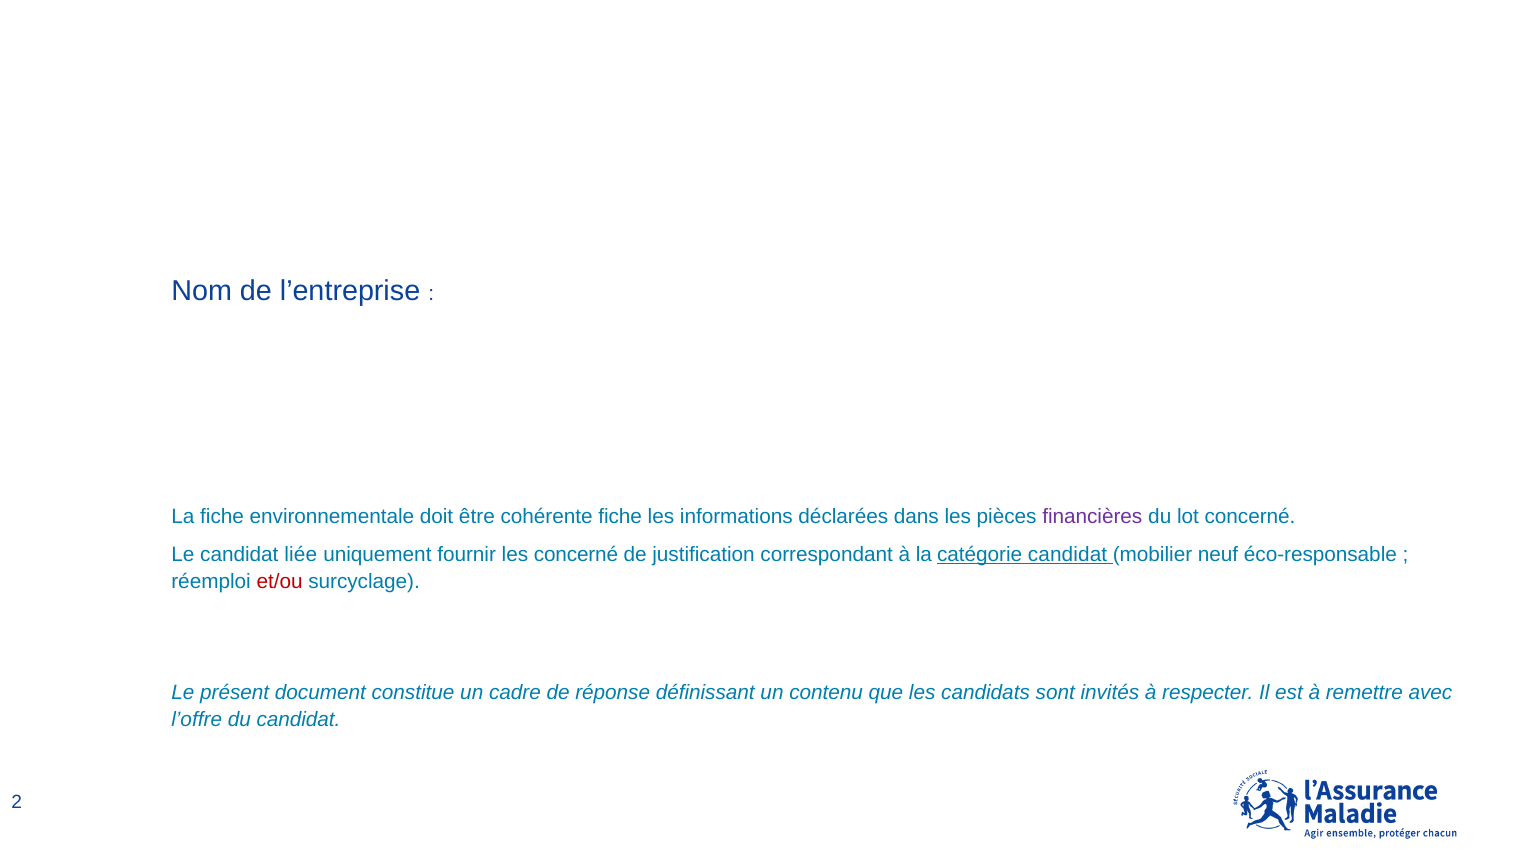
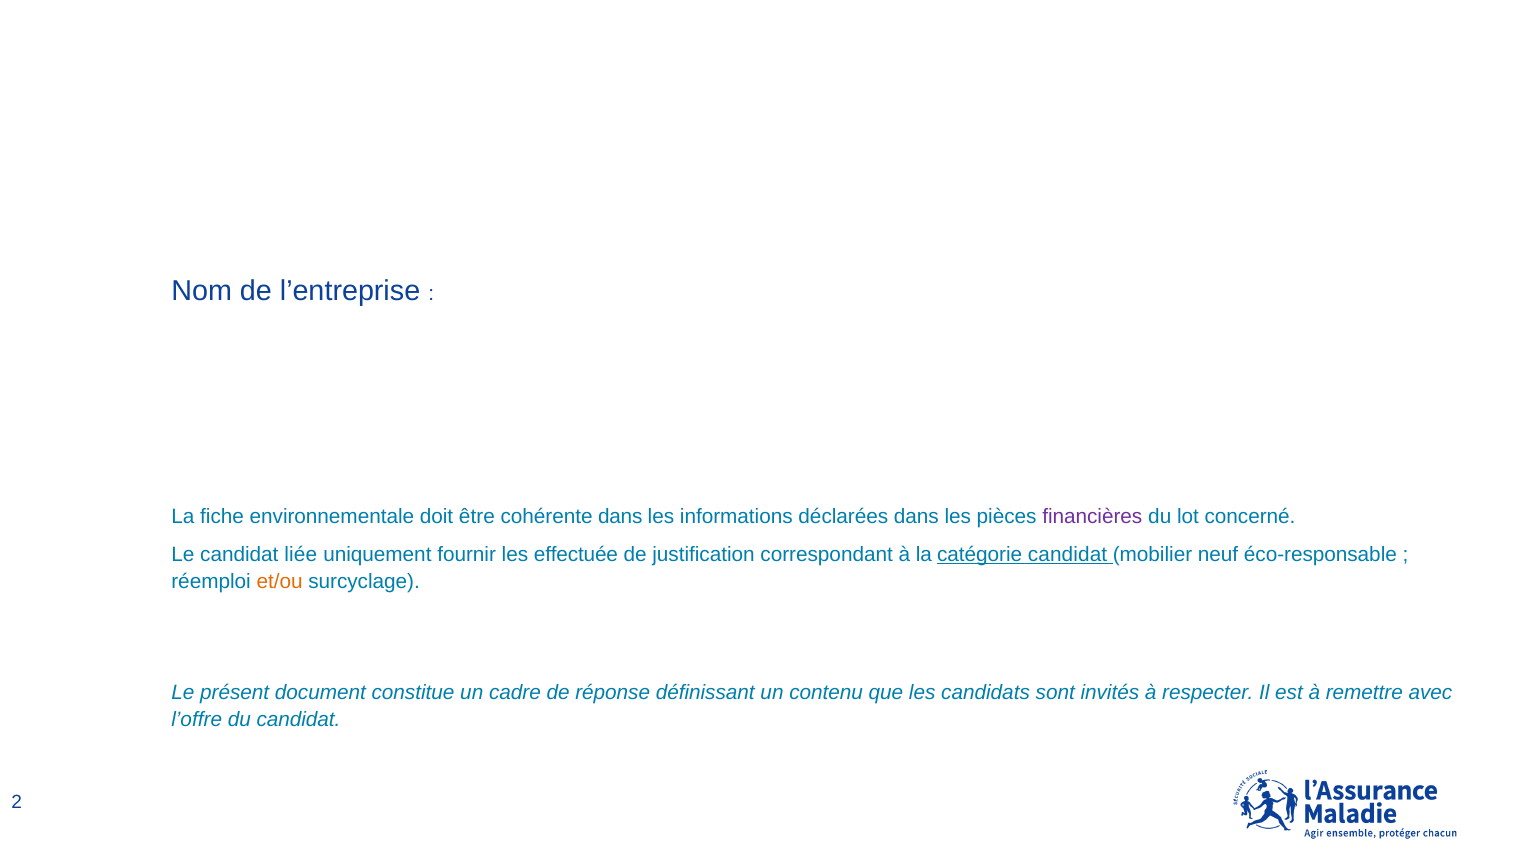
cohérente fiche: fiche -> dans (620, 517)
les concerné: concerné -> effectuée (576, 554)
et/ou colour: red -> orange (280, 581)
